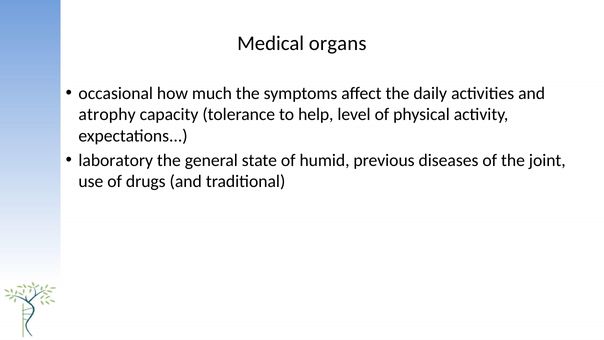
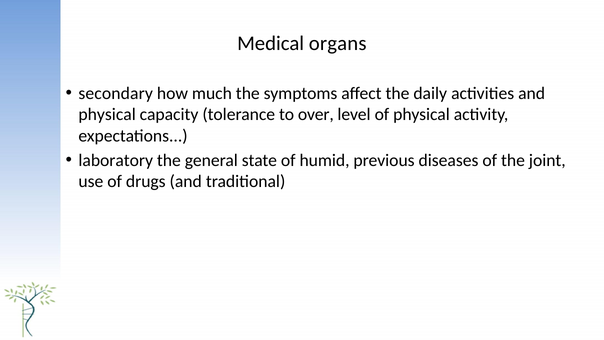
occasional: occasional -> secondary (116, 93)
atrophy: atrophy -> physical (107, 114)
help: help -> over (316, 114)
